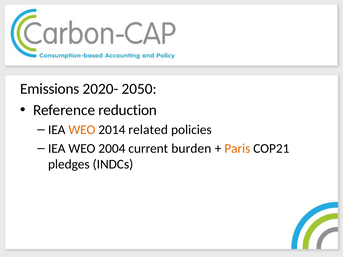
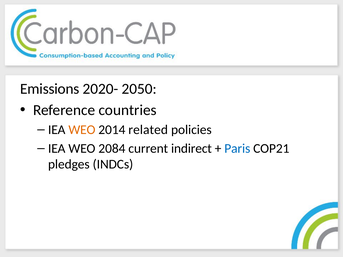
reduction: reduction -> countries (128, 110)
2004: 2004 -> 2084 (112, 149)
burden: burden -> indirect (191, 149)
Paris colour: orange -> blue (237, 149)
